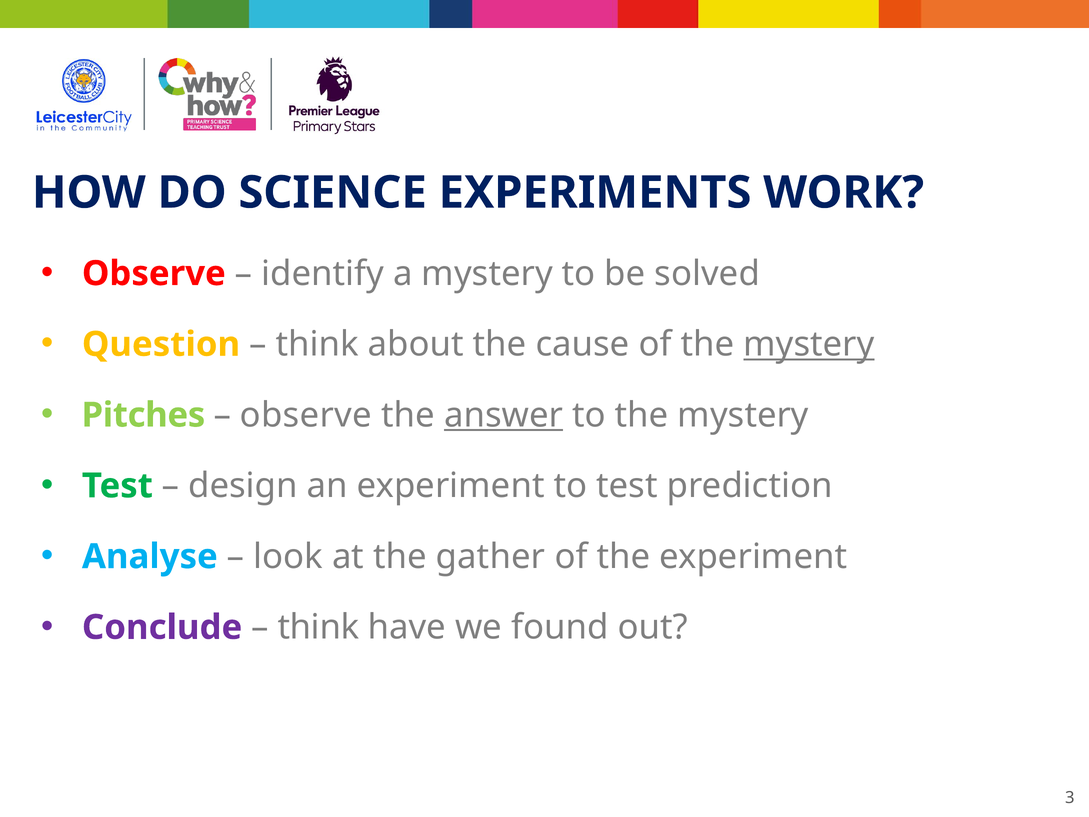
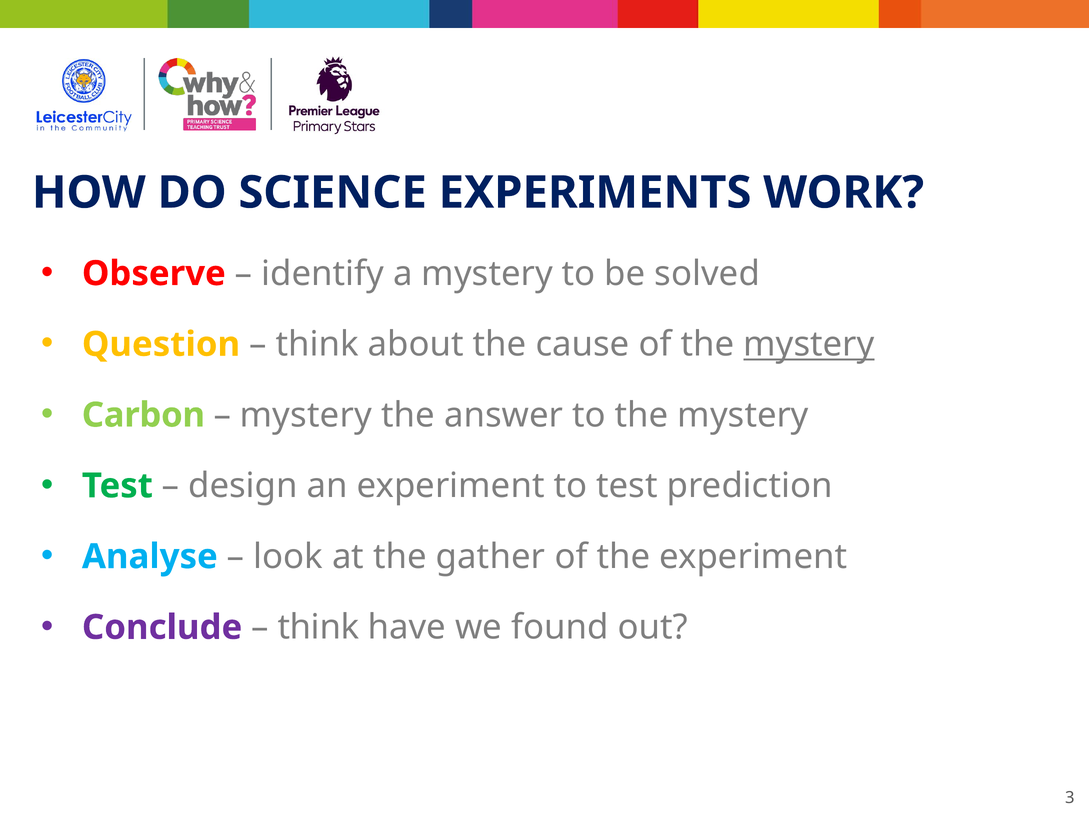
Pitches: Pitches -> Carbon (143, 415)
observe: observe -> mystery (306, 415)
answer underline: present -> none (504, 415)
